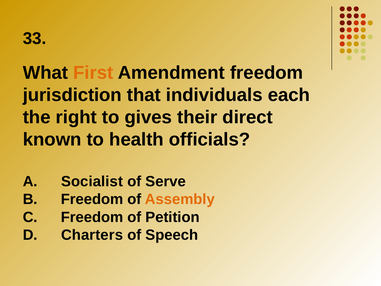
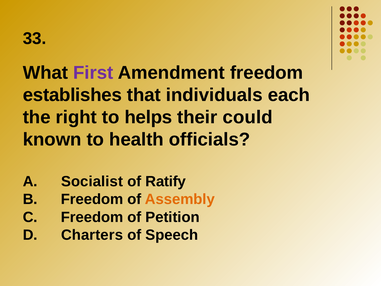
First colour: orange -> purple (93, 73)
jurisdiction: jurisdiction -> establishes (72, 95)
gives: gives -> helps (148, 117)
direct: direct -> could (248, 117)
Serve: Serve -> Ratify (166, 181)
